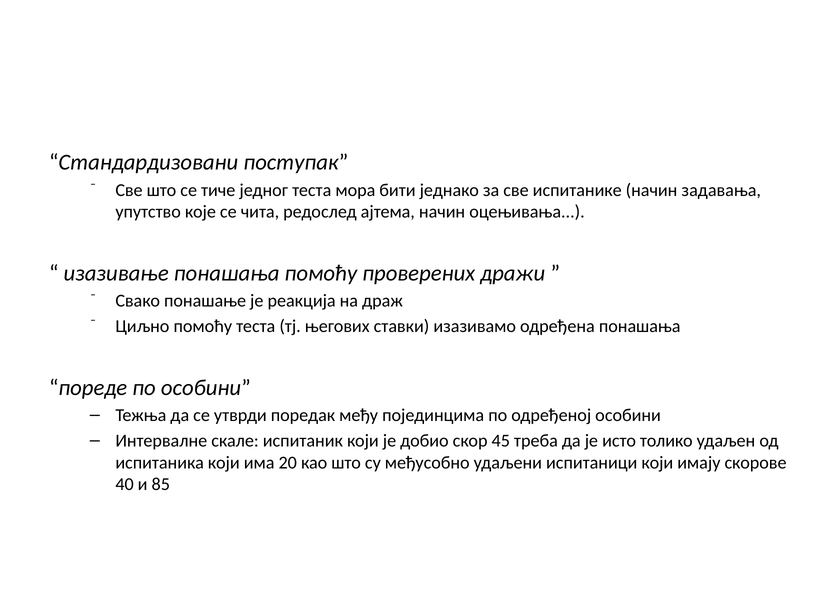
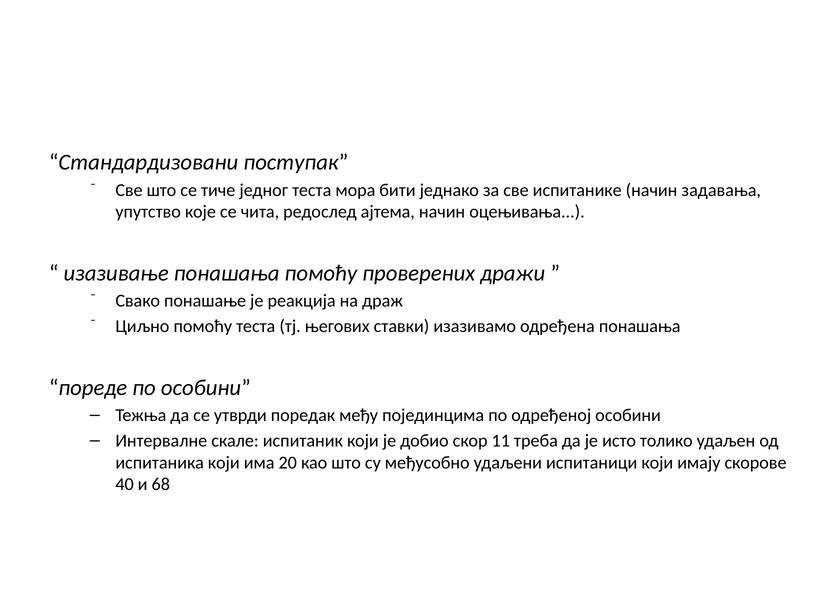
45: 45 -> 11 (501, 441)
85: 85 -> 68 (161, 484)
